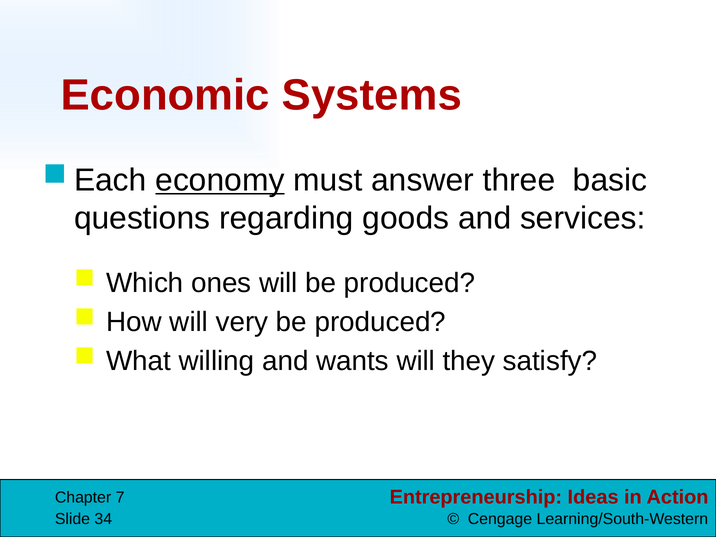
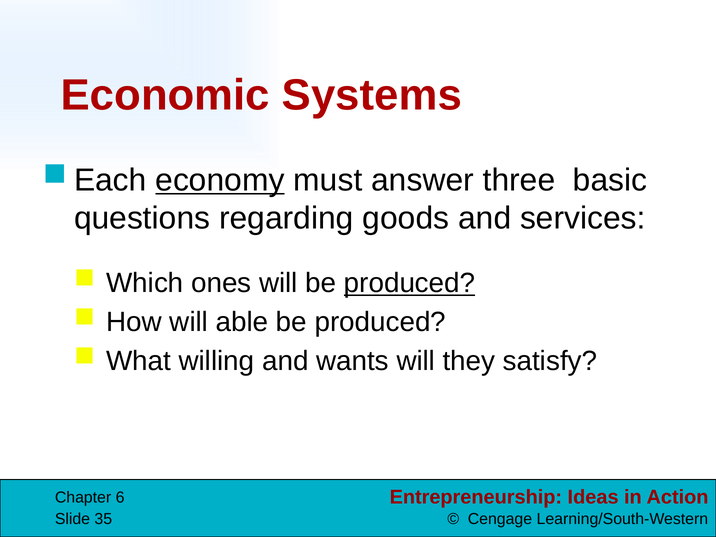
produced underline: none -> present (410, 283)
very: very -> able (242, 322)
7: 7 -> 6 (120, 498)
34: 34 -> 35 (103, 519)
